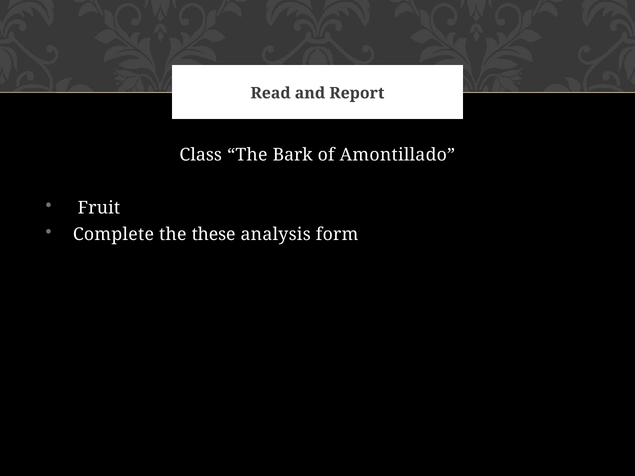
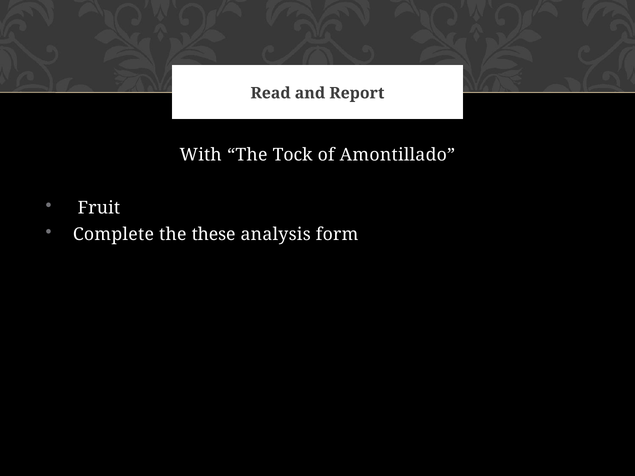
Class: Class -> With (201, 155)
Bark: Bark -> Tock (293, 155)
